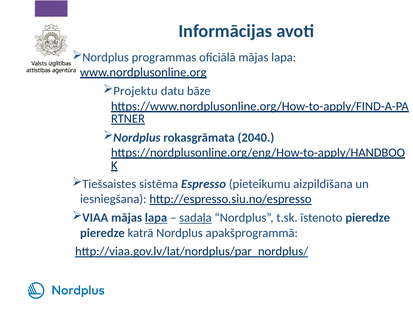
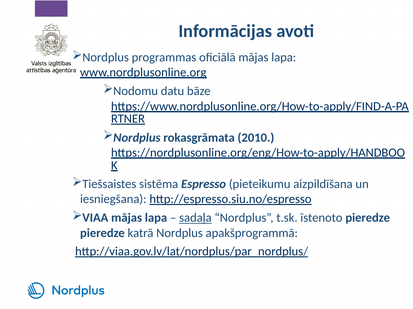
Projektu: Projektu -> Nodomu (136, 91)
2040: 2040 -> 2010 (256, 138)
lapa underline: present -> none (156, 218)
